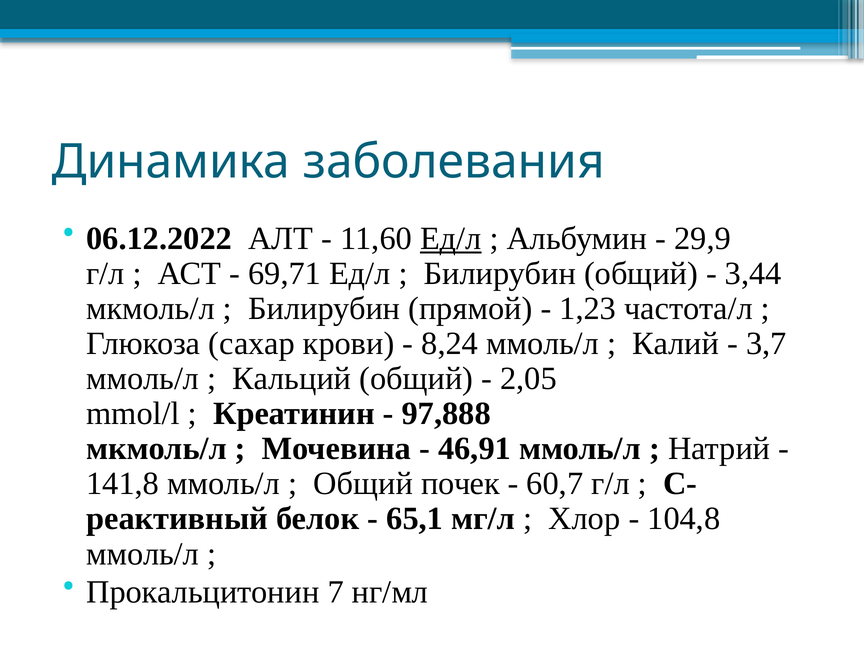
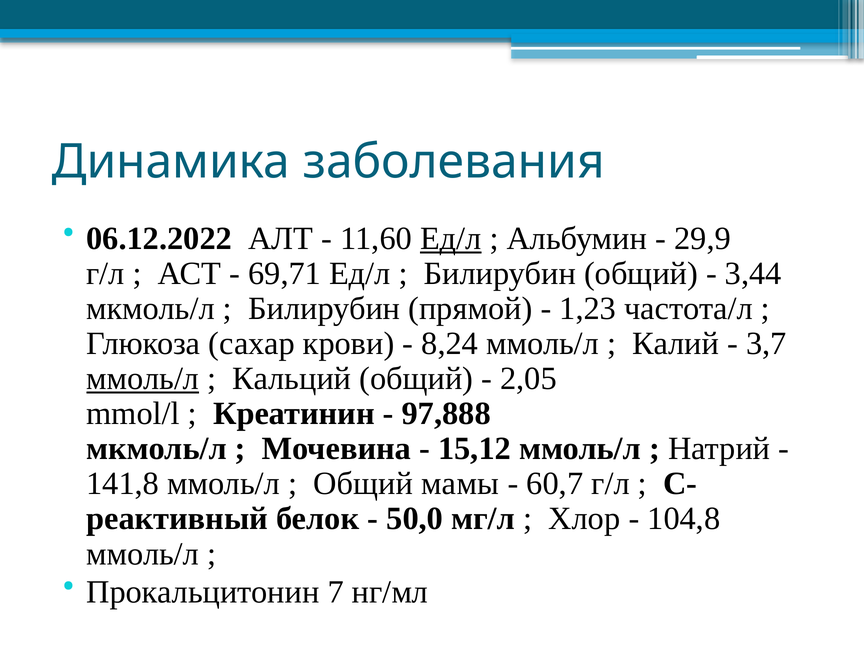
ммоль/л underline: none -> present (143, 379)
46,91: 46,91 -> 15,12 (474, 449)
почек: почек -> мамы (460, 484)
65,1: 65,1 -> 50,0 (415, 519)
